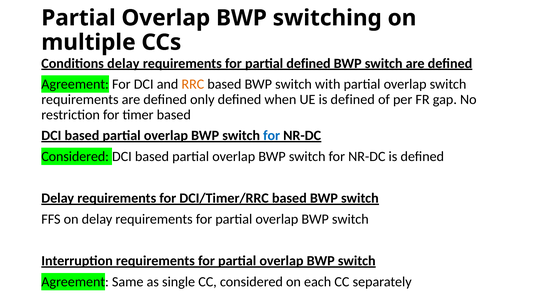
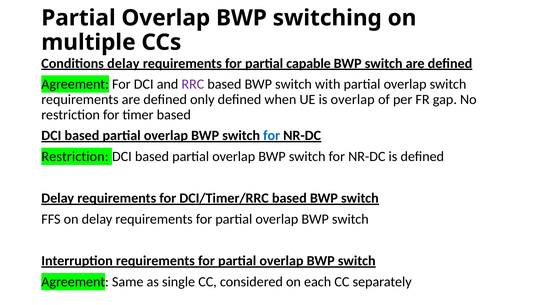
partial defined: defined -> capable (309, 63)
RRC colour: orange -> purple (193, 84)
UE is defined: defined -> overlap (353, 99)
Considered: Considered -> Restriction (75, 156)
